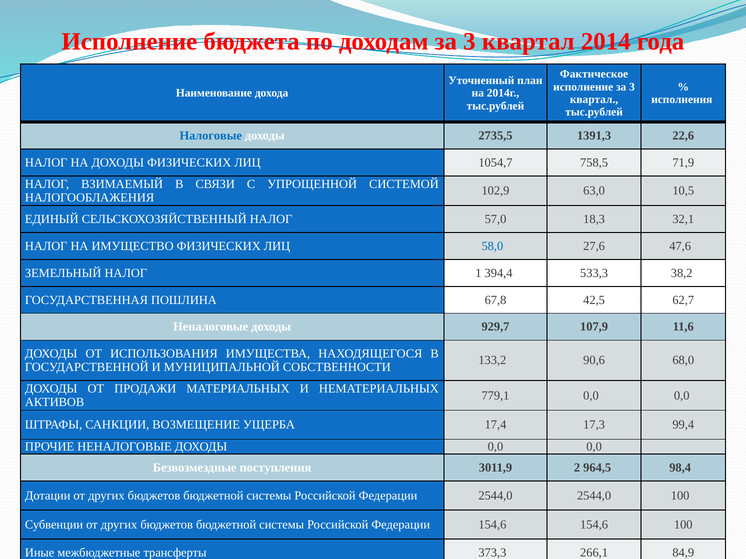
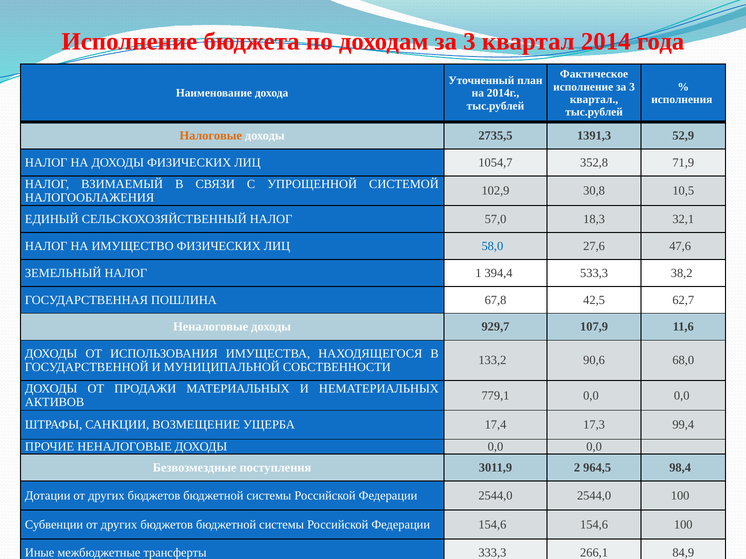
Налоговые colour: blue -> orange (211, 136)
22,6: 22,6 -> 52,9 (683, 136)
758,5: 758,5 -> 352,8 (594, 163)
63,0: 63,0 -> 30,8 (594, 191)
373,3: 373,3 -> 333,3 (492, 553)
